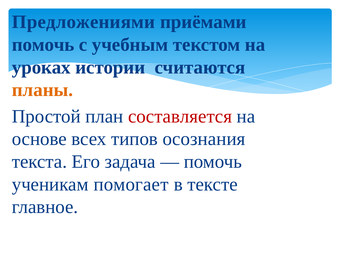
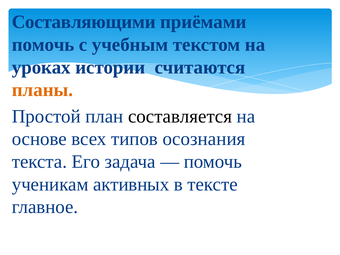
Предложениями: Предложениями -> Составляющими (84, 22)
составляется colour: red -> black (180, 116)
помогает: помогает -> активных (131, 184)
